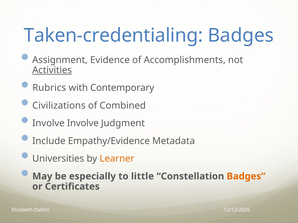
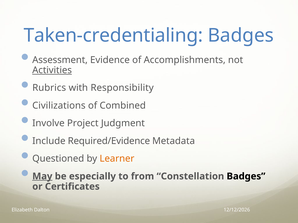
Assignment: Assignment -> Assessment (60, 60)
Contemporary: Contemporary -> Responsibility (122, 88)
Involve Involve: Involve -> Project (83, 123)
Empathy/Evidence: Empathy/Evidence -> Required/Evidence (109, 141)
Universities: Universities -> Questioned (58, 159)
May underline: none -> present (42, 177)
little: little -> from (143, 177)
Badges colour: orange -> black (246, 177)
